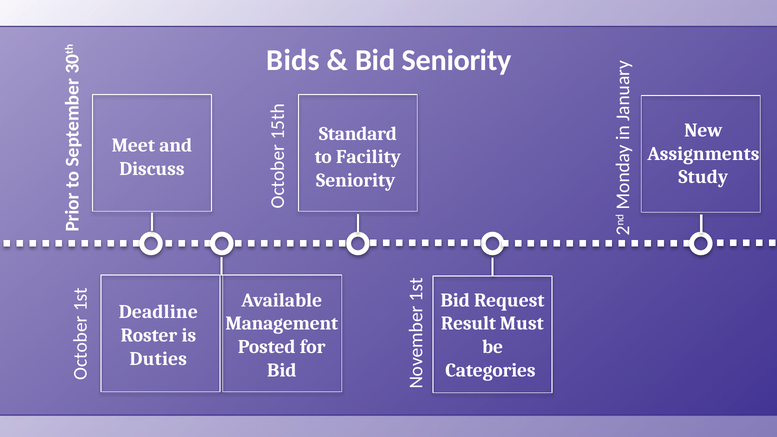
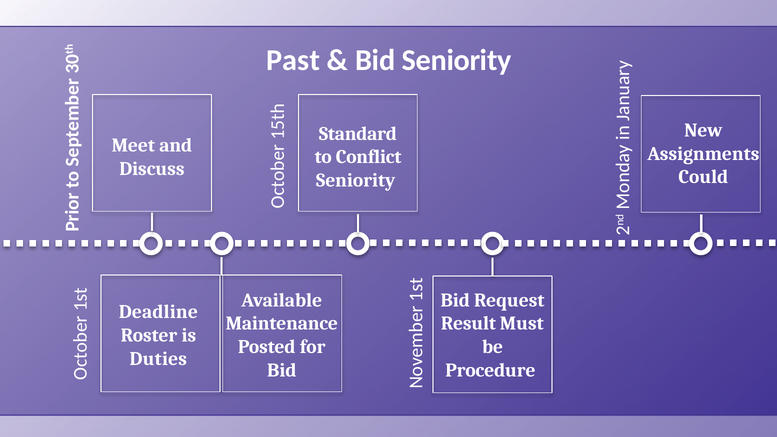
Bids: Bids -> Past (293, 60)
Facility: Facility -> Conflict (369, 157)
Study: Study -> Could (703, 177)
Management: Management -> Maintenance (282, 324)
Categories: Categories -> Procedure (490, 370)
